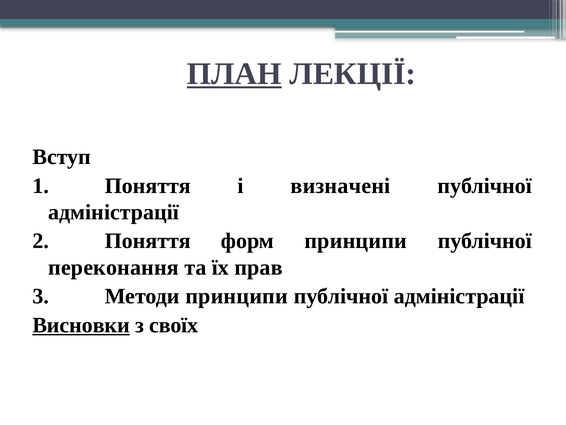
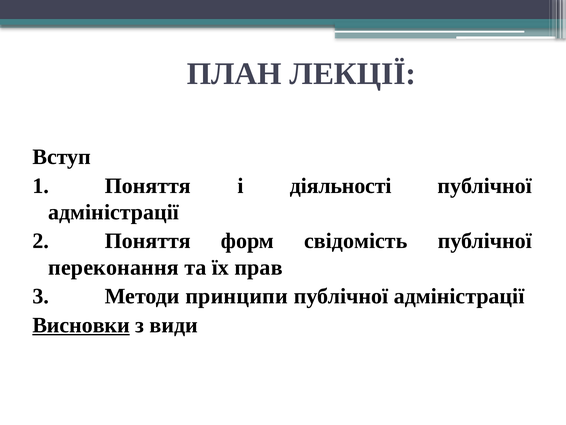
ПЛАН underline: present -> none (234, 74)
визначені: визначені -> діяльності (341, 186)
форм принципи: принципи -> свідомість (356, 241)
своїх: своїх -> види (174, 325)
